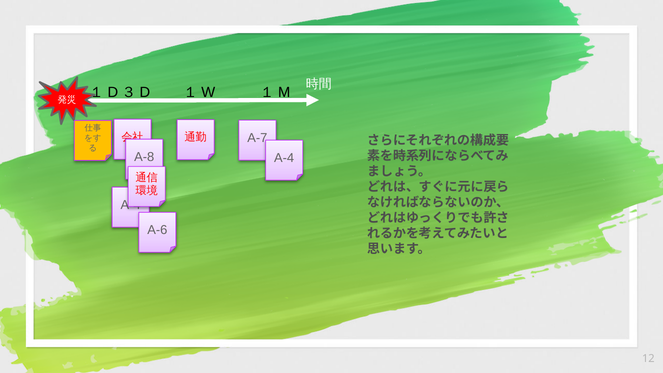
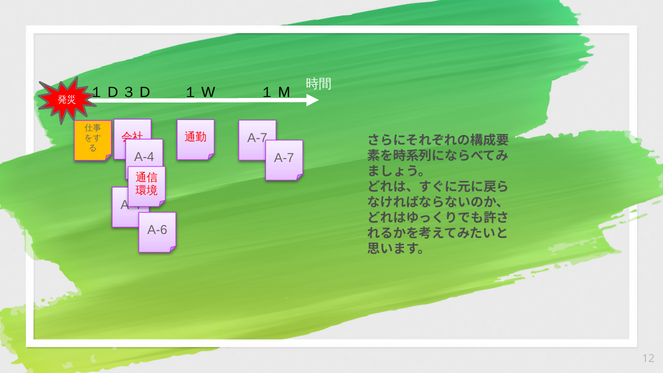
A-8: A-8 -> A-4 (144, 157)
A-4: A-4 -> A-7 (284, 158)
